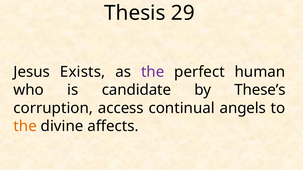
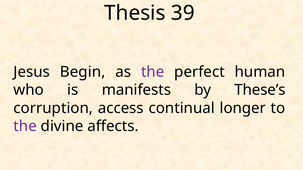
29: 29 -> 39 (183, 13)
Exists: Exists -> Begin (83, 72)
candidate: candidate -> manifests (136, 90)
angels: angels -> longer (243, 108)
the colour: orange -> purple (25, 127)
